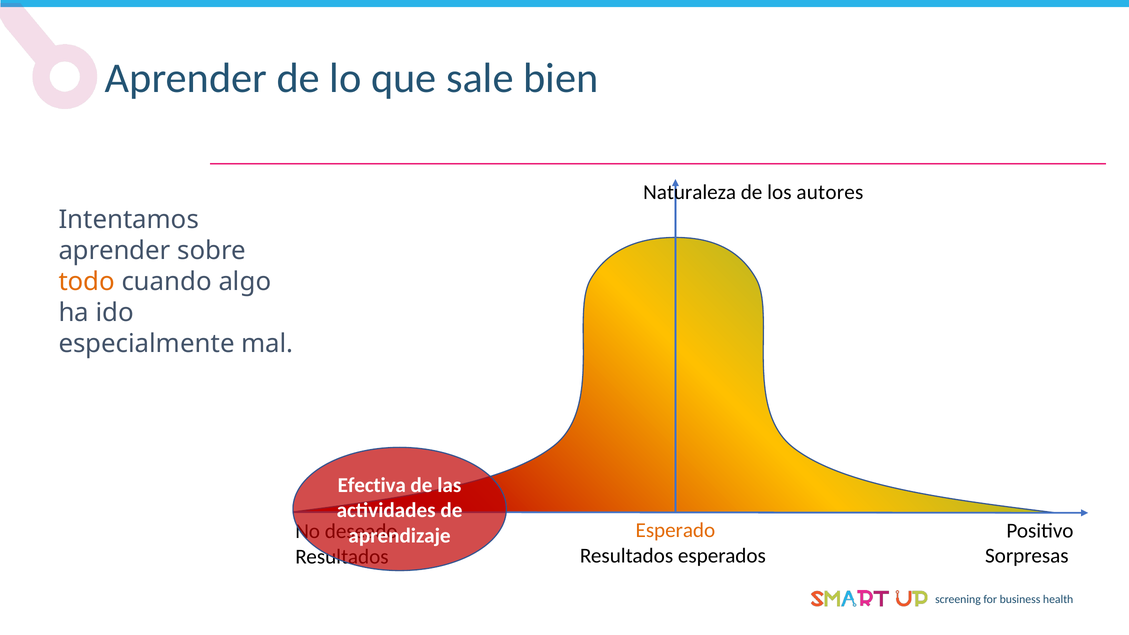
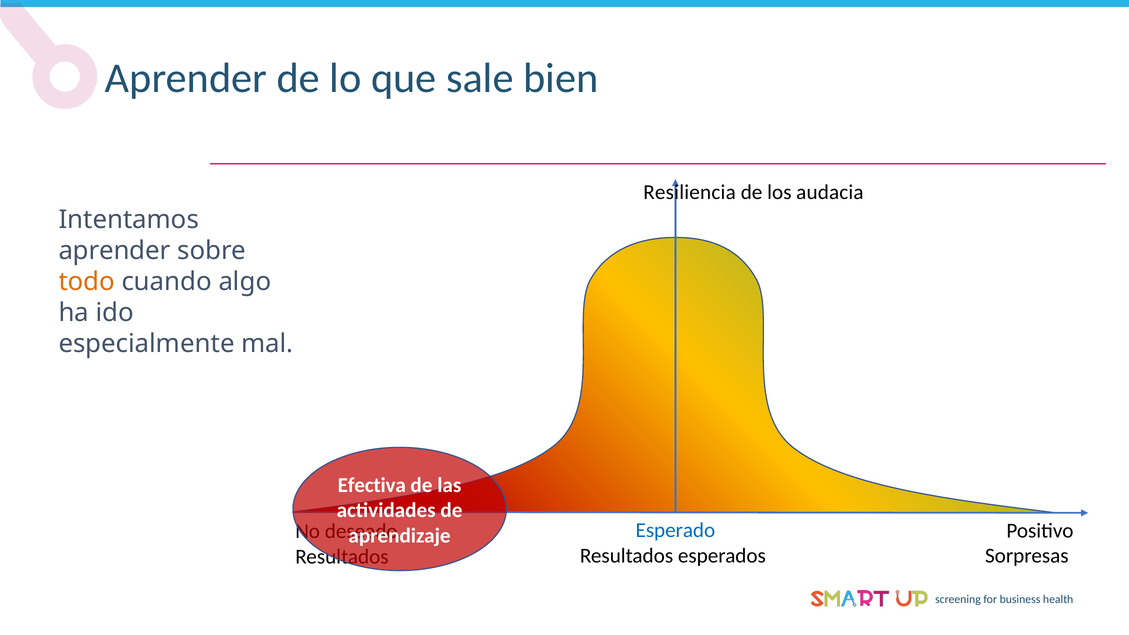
Naturaleza: Naturaleza -> Resiliencia (690, 192)
autores: autores -> audacia (830, 192)
Esperado colour: orange -> blue (675, 530)
